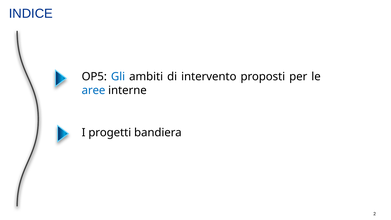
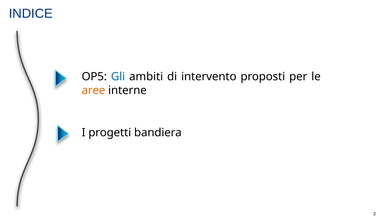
aree colour: blue -> orange (94, 90)
